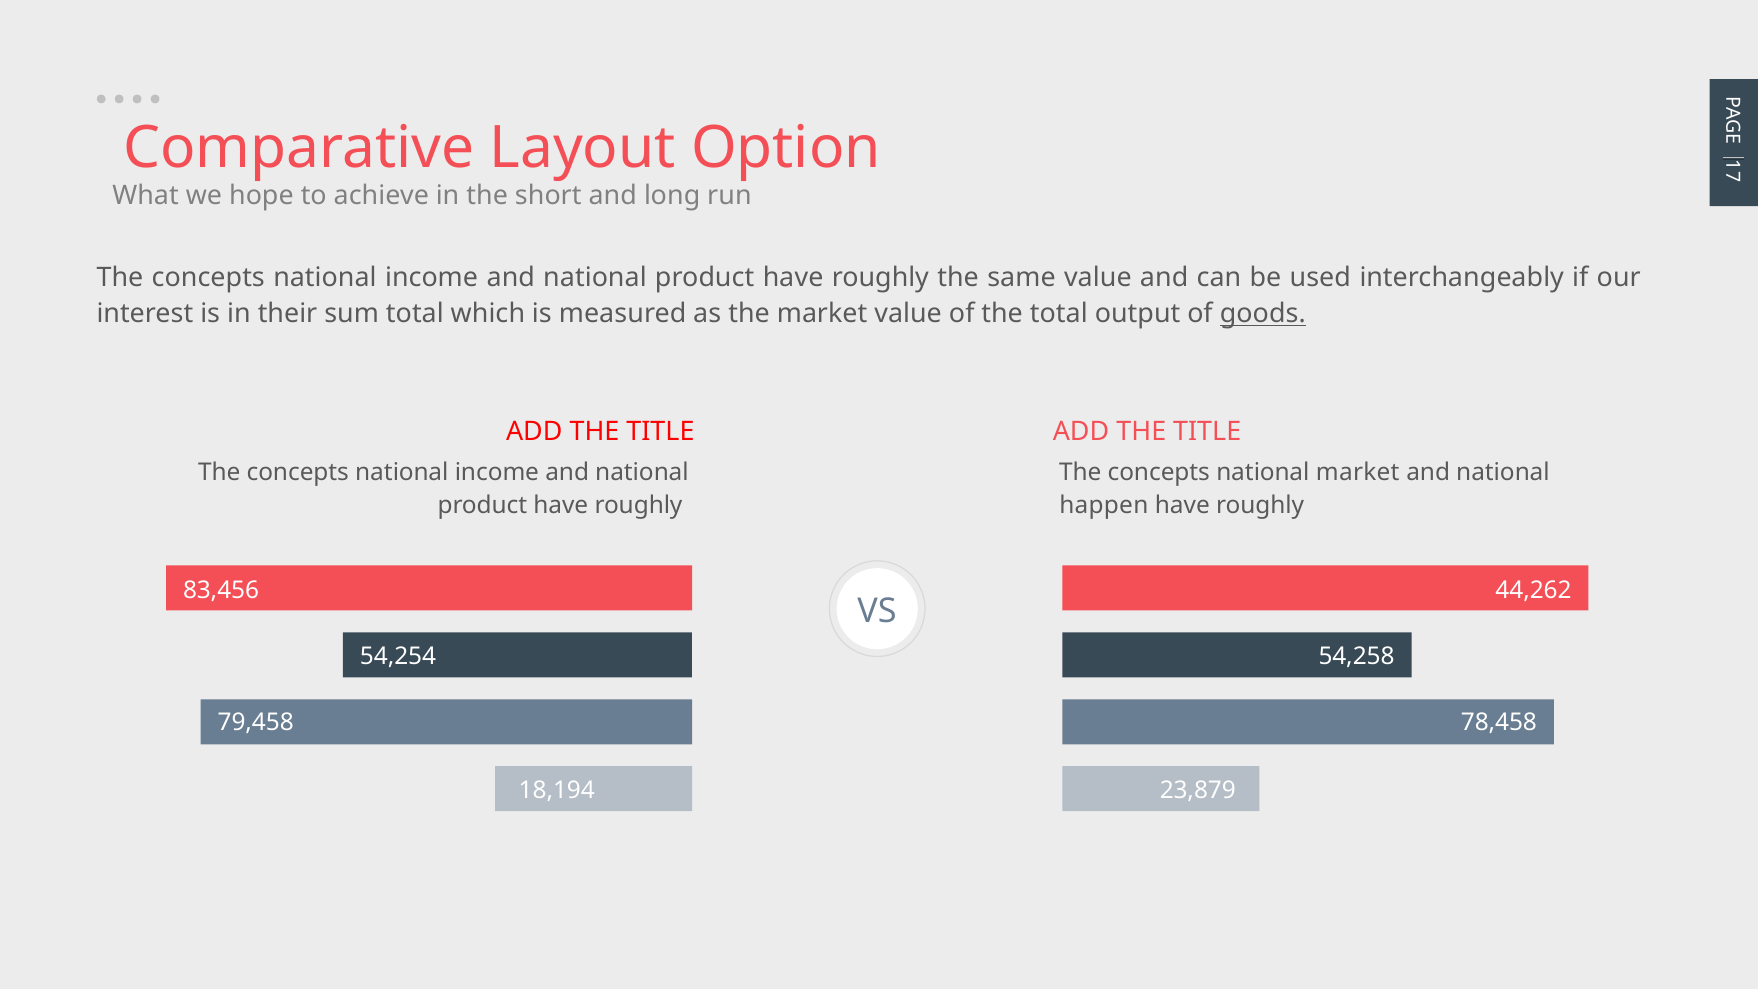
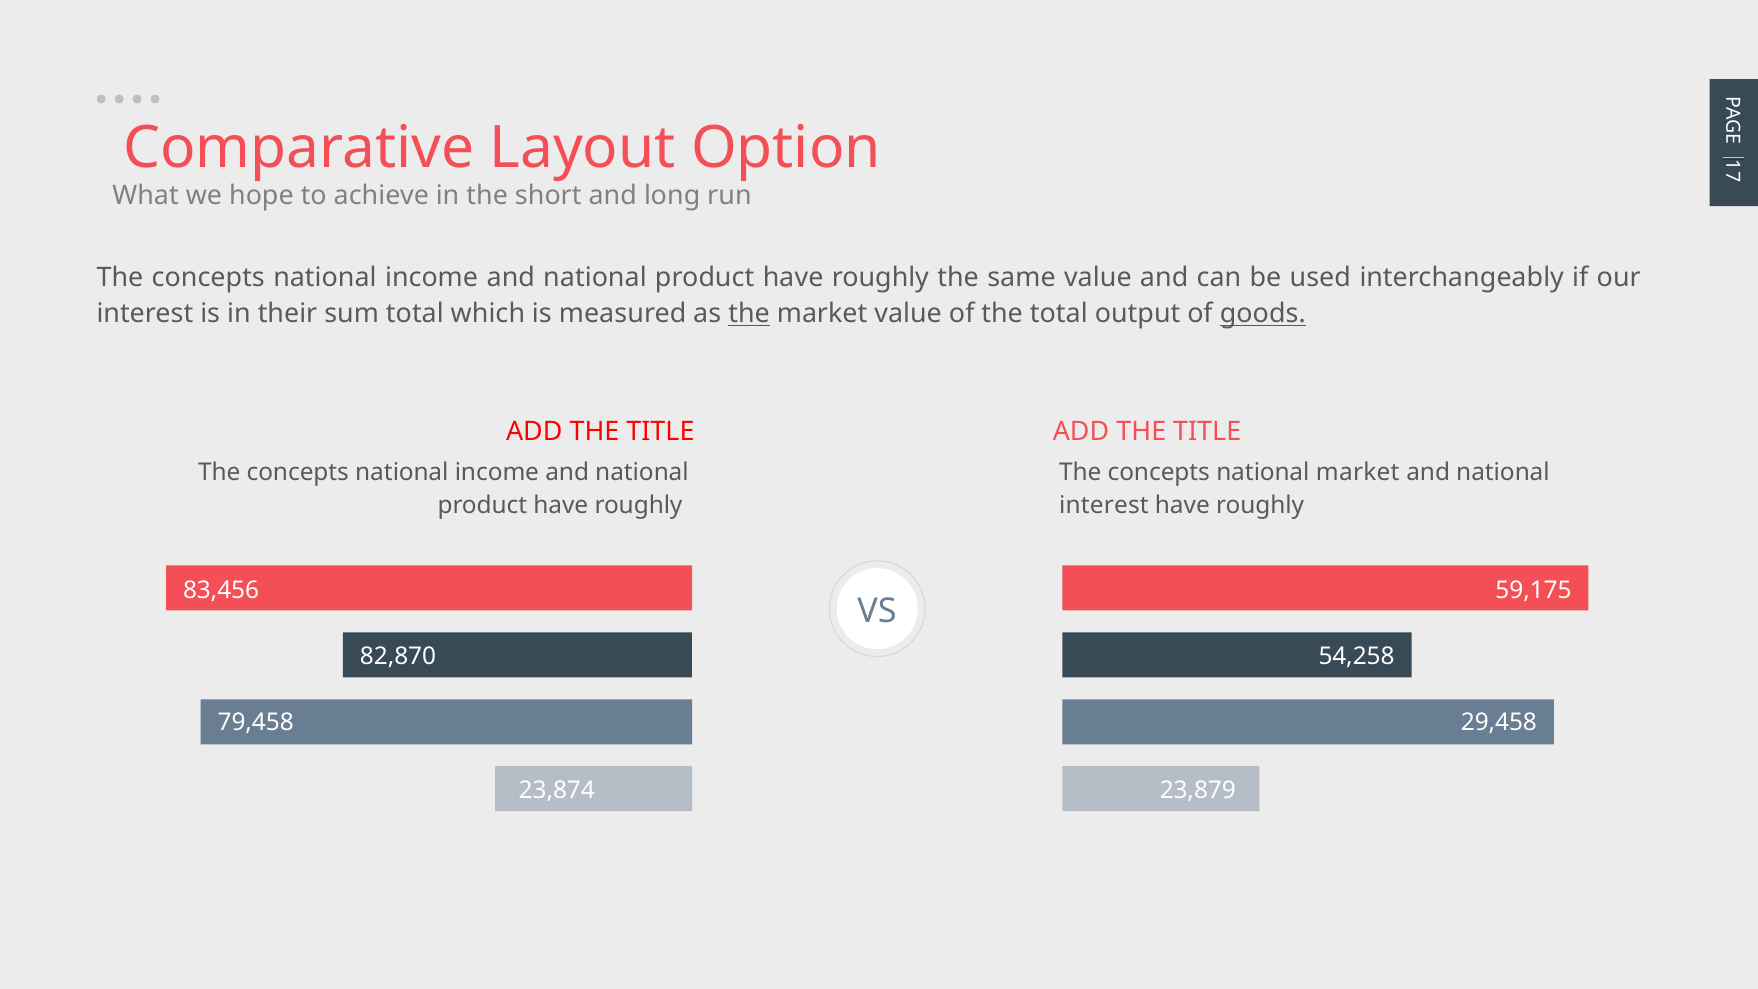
the underline: none -> present (749, 314)
happen: happen -> interest (1104, 505)
44,262: 44,262 -> 59,175 (1534, 590)
54,254: 54,254 -> 82,870 (398, 656)
78,458: 78,458 -> 29,458 (1499, 722)
18,194: 18,194 -> 23,874 (557, 790)
